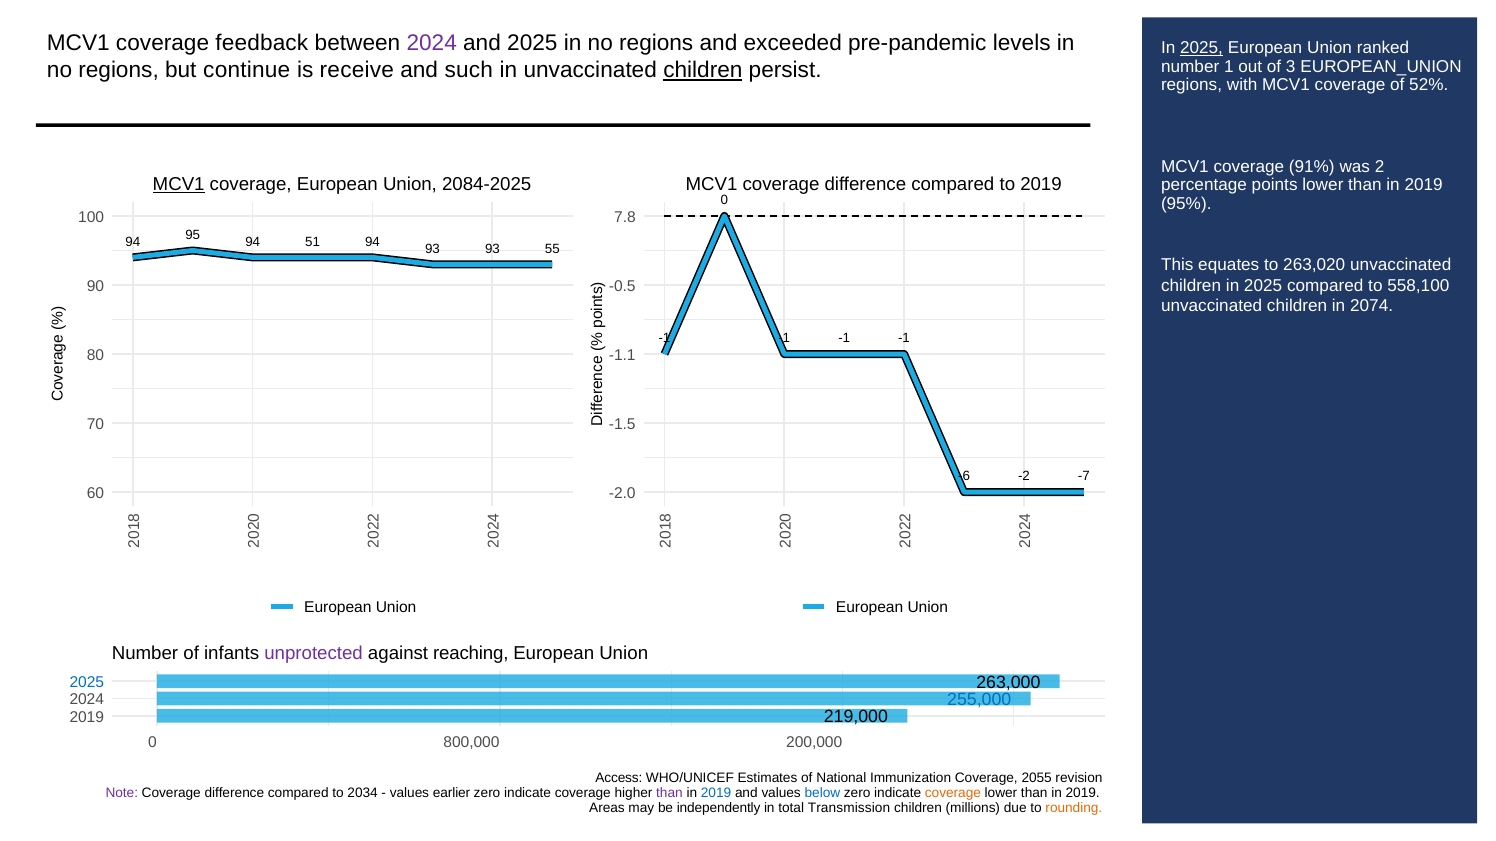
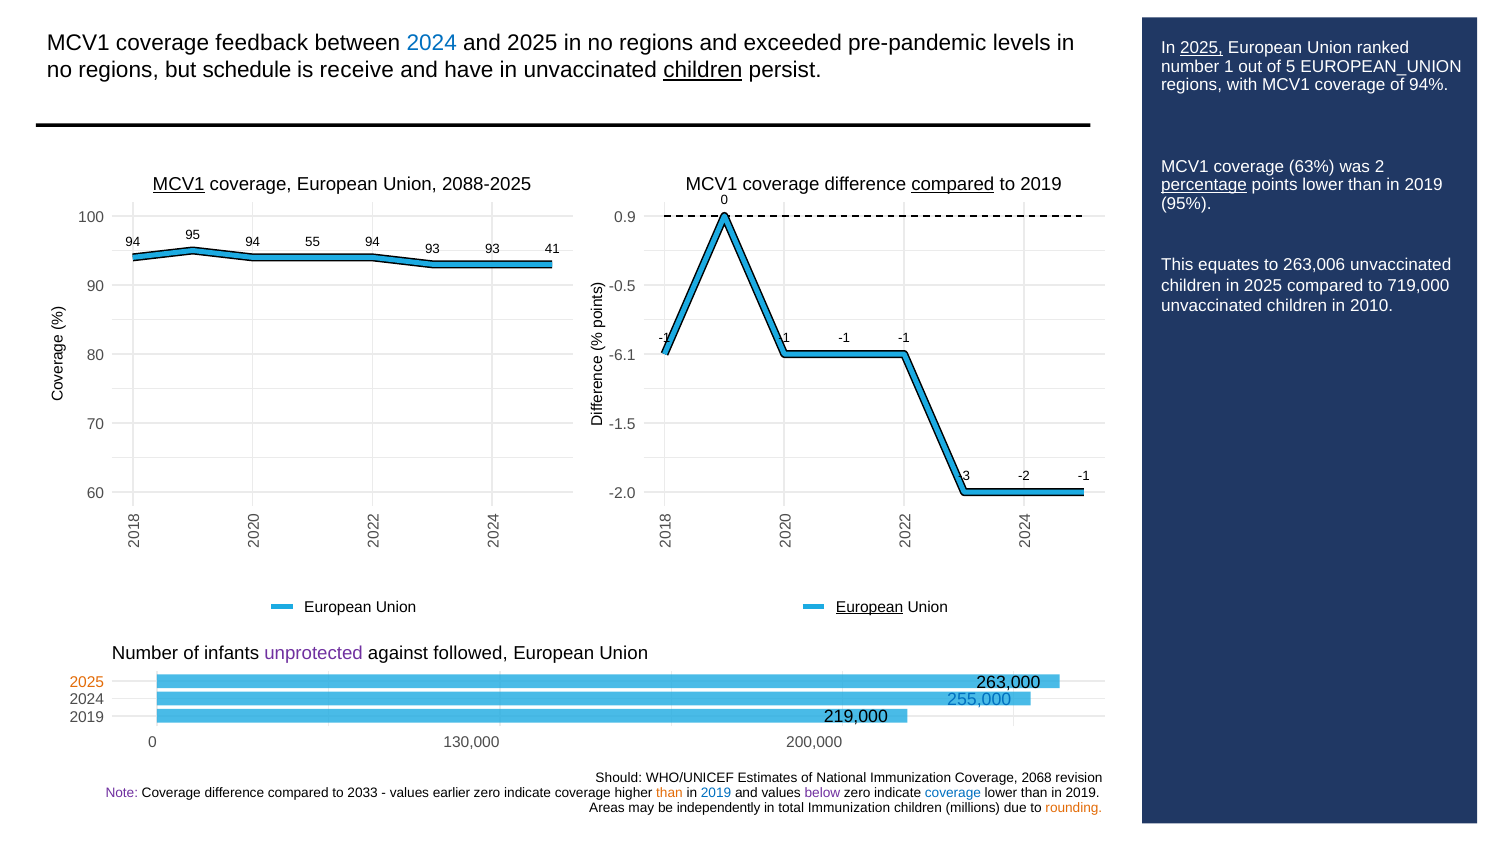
2024 colour: purple -> blue (432, 43)
3: 3 -> 5 (1291, 67)
continue: continue -> schedule (247, 70)
such: such -> have (469, 70)
52%: 52% -> 94% (1429, 85)
91%: 91% -> 63% (1312, 167)
2084-2025: 2084-2025 -> 2088-2025 (487, 184)
compared underline: none -> present (953, 184)
percentage underline: none -> present (1204, 185)
7.8: 7.8 -> 0.9 (625, 217)
51: 51 -> 55 (313, 242)
55: 55 -> 41 (552, 249)
263,020: 263,020 -> 263,006 (1314, 265)
558,100: 558,100 -> 719,000 (1418, 286)
2074: 2074 -> 2010 (1372, 306)
-1.1: -1.1 -> -6.1 (622, 355)
-6: -6 -> -3 (964, 476)
-2 -7: -7 -> -1 (1084, 476)
European underline: none -> present (870, 607)
reaching: reaching -> followed (471, 653)
2025 colour: blue -> orange (87, 683)
800,000: 800,000 -> 130,000 (471, 743)
Access: Access -> Should (619, 779)
2055: 2055 -> 2068 (1037, 779)
2034: 2034 -> 2033 (363, 794)
than colour: purple -> orange (669, 794)
below colour: blue -> purple (822, 794)
coverage colour: orange -> blue (953, 794)
total Transmission: Transmission -> Immunization (849, 809)
